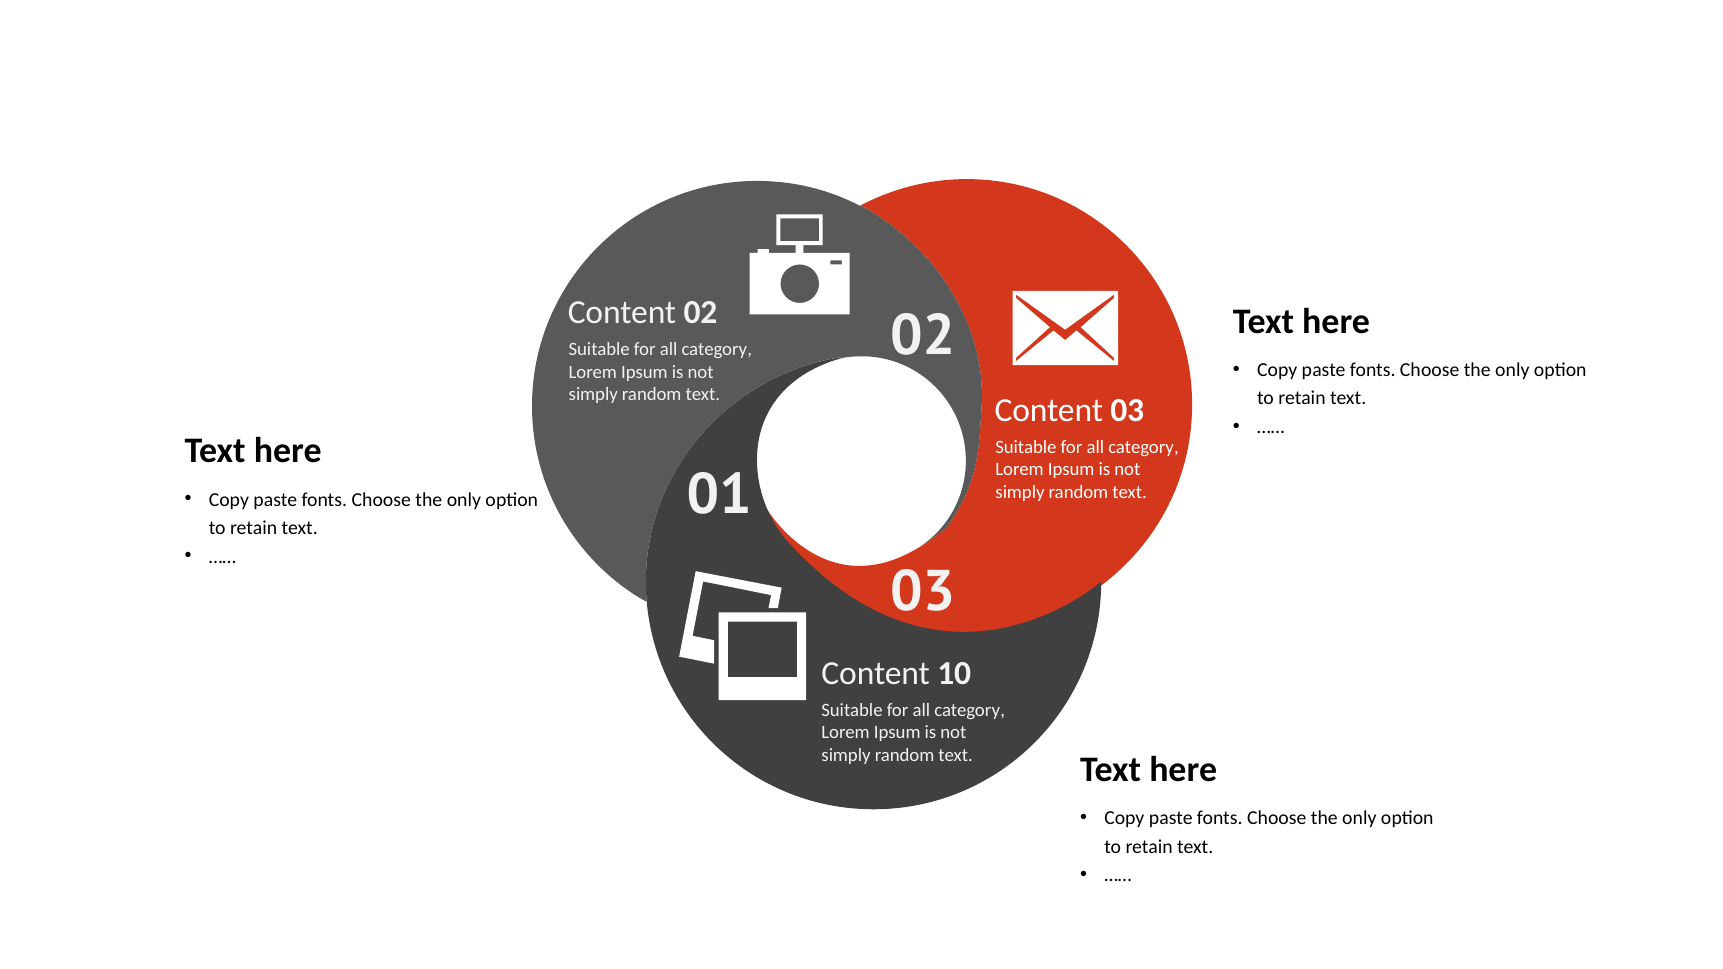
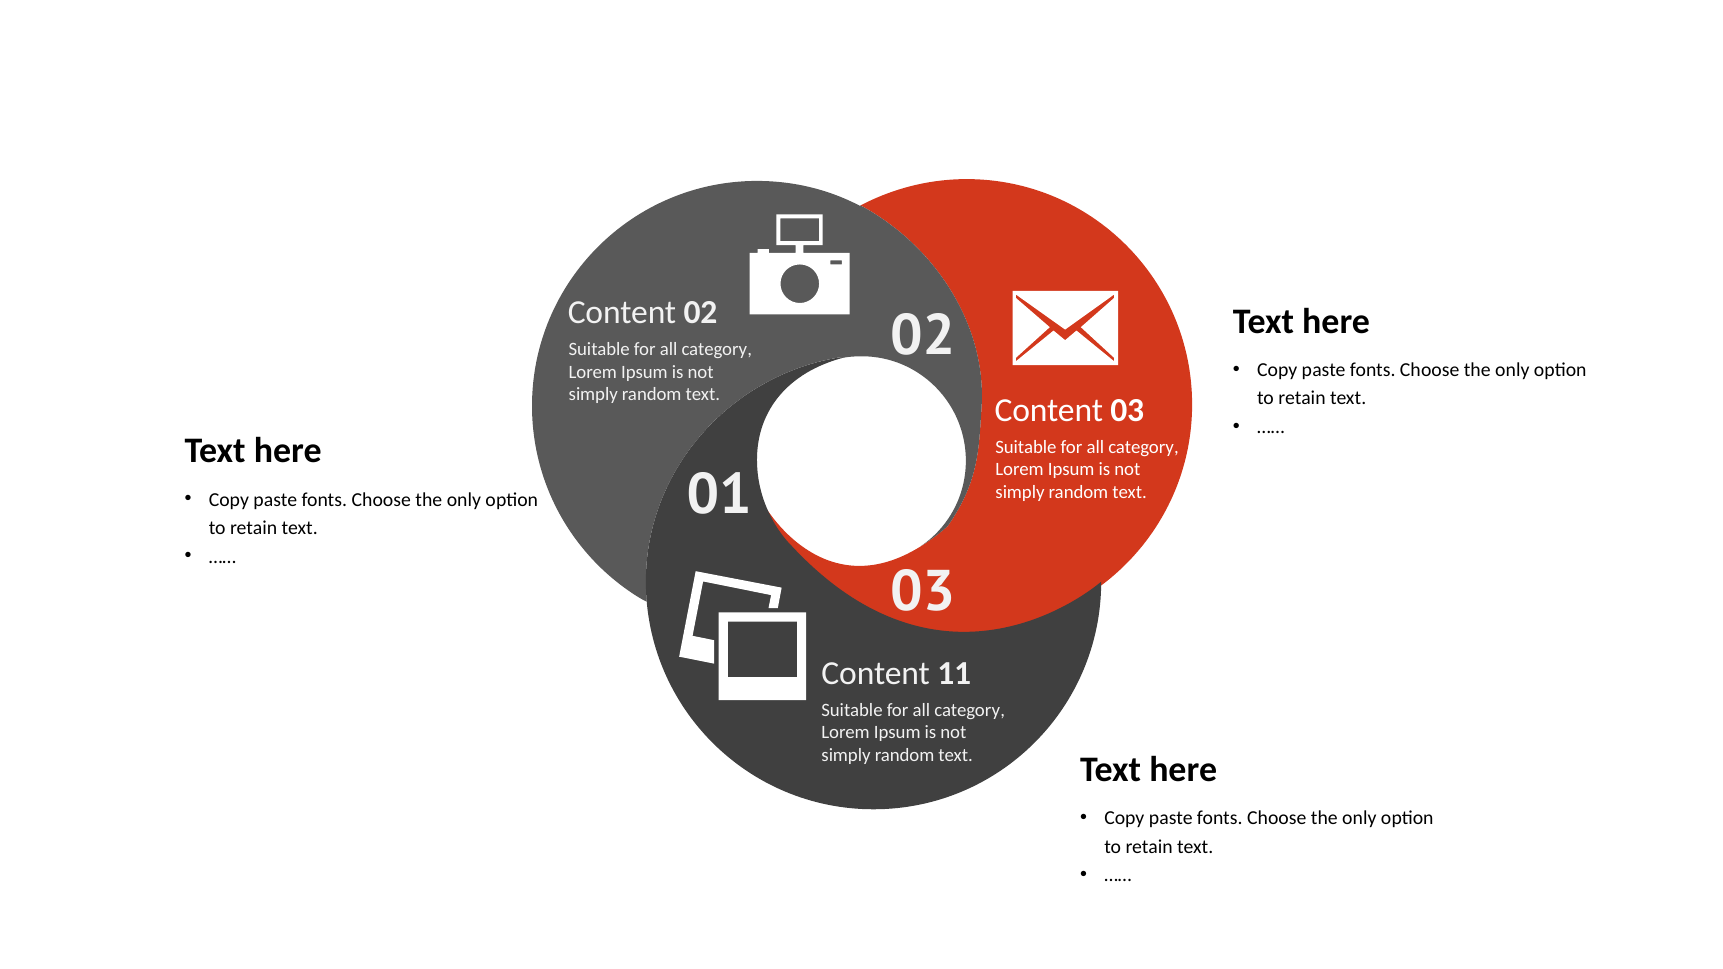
10: 10 -> 11 (954, 673)
